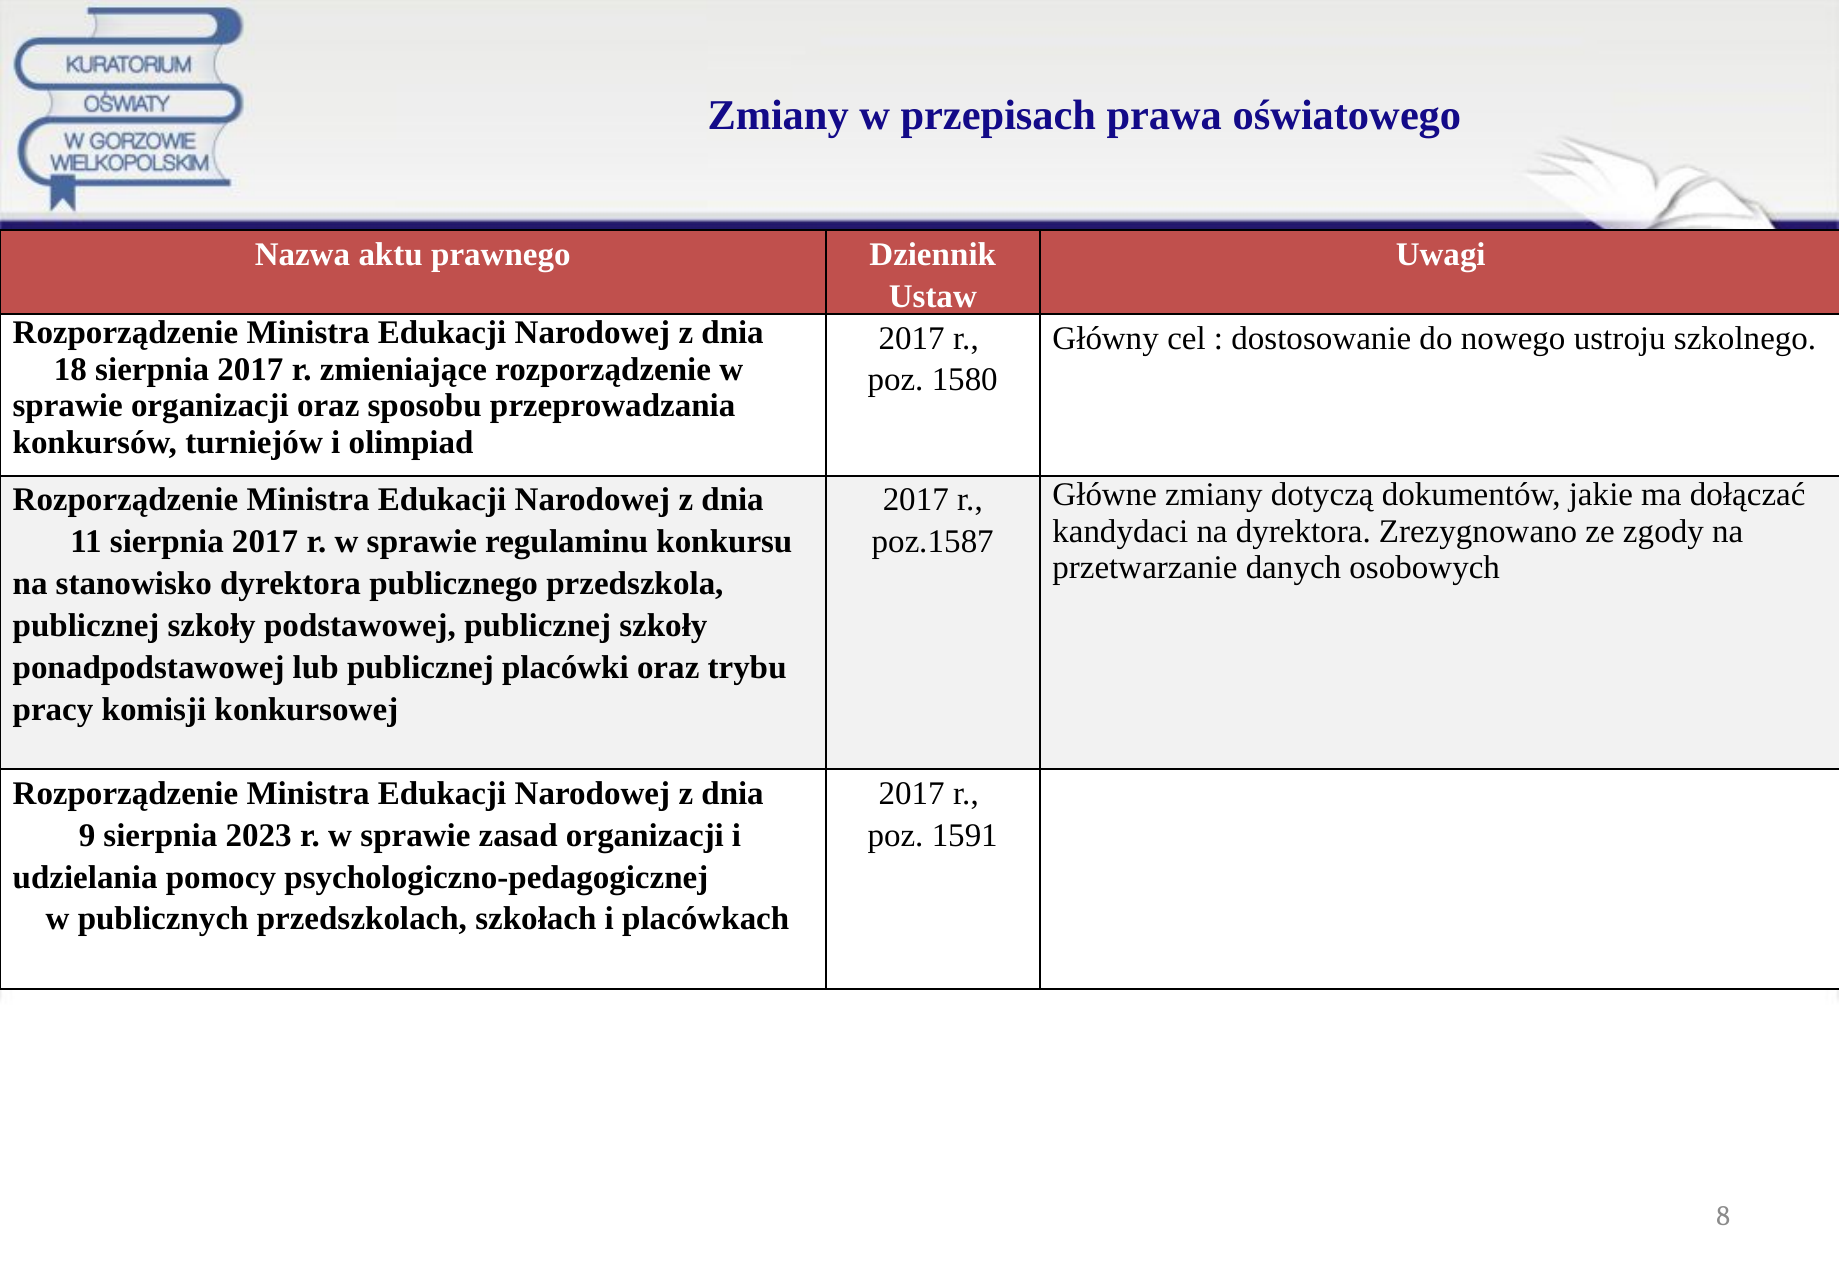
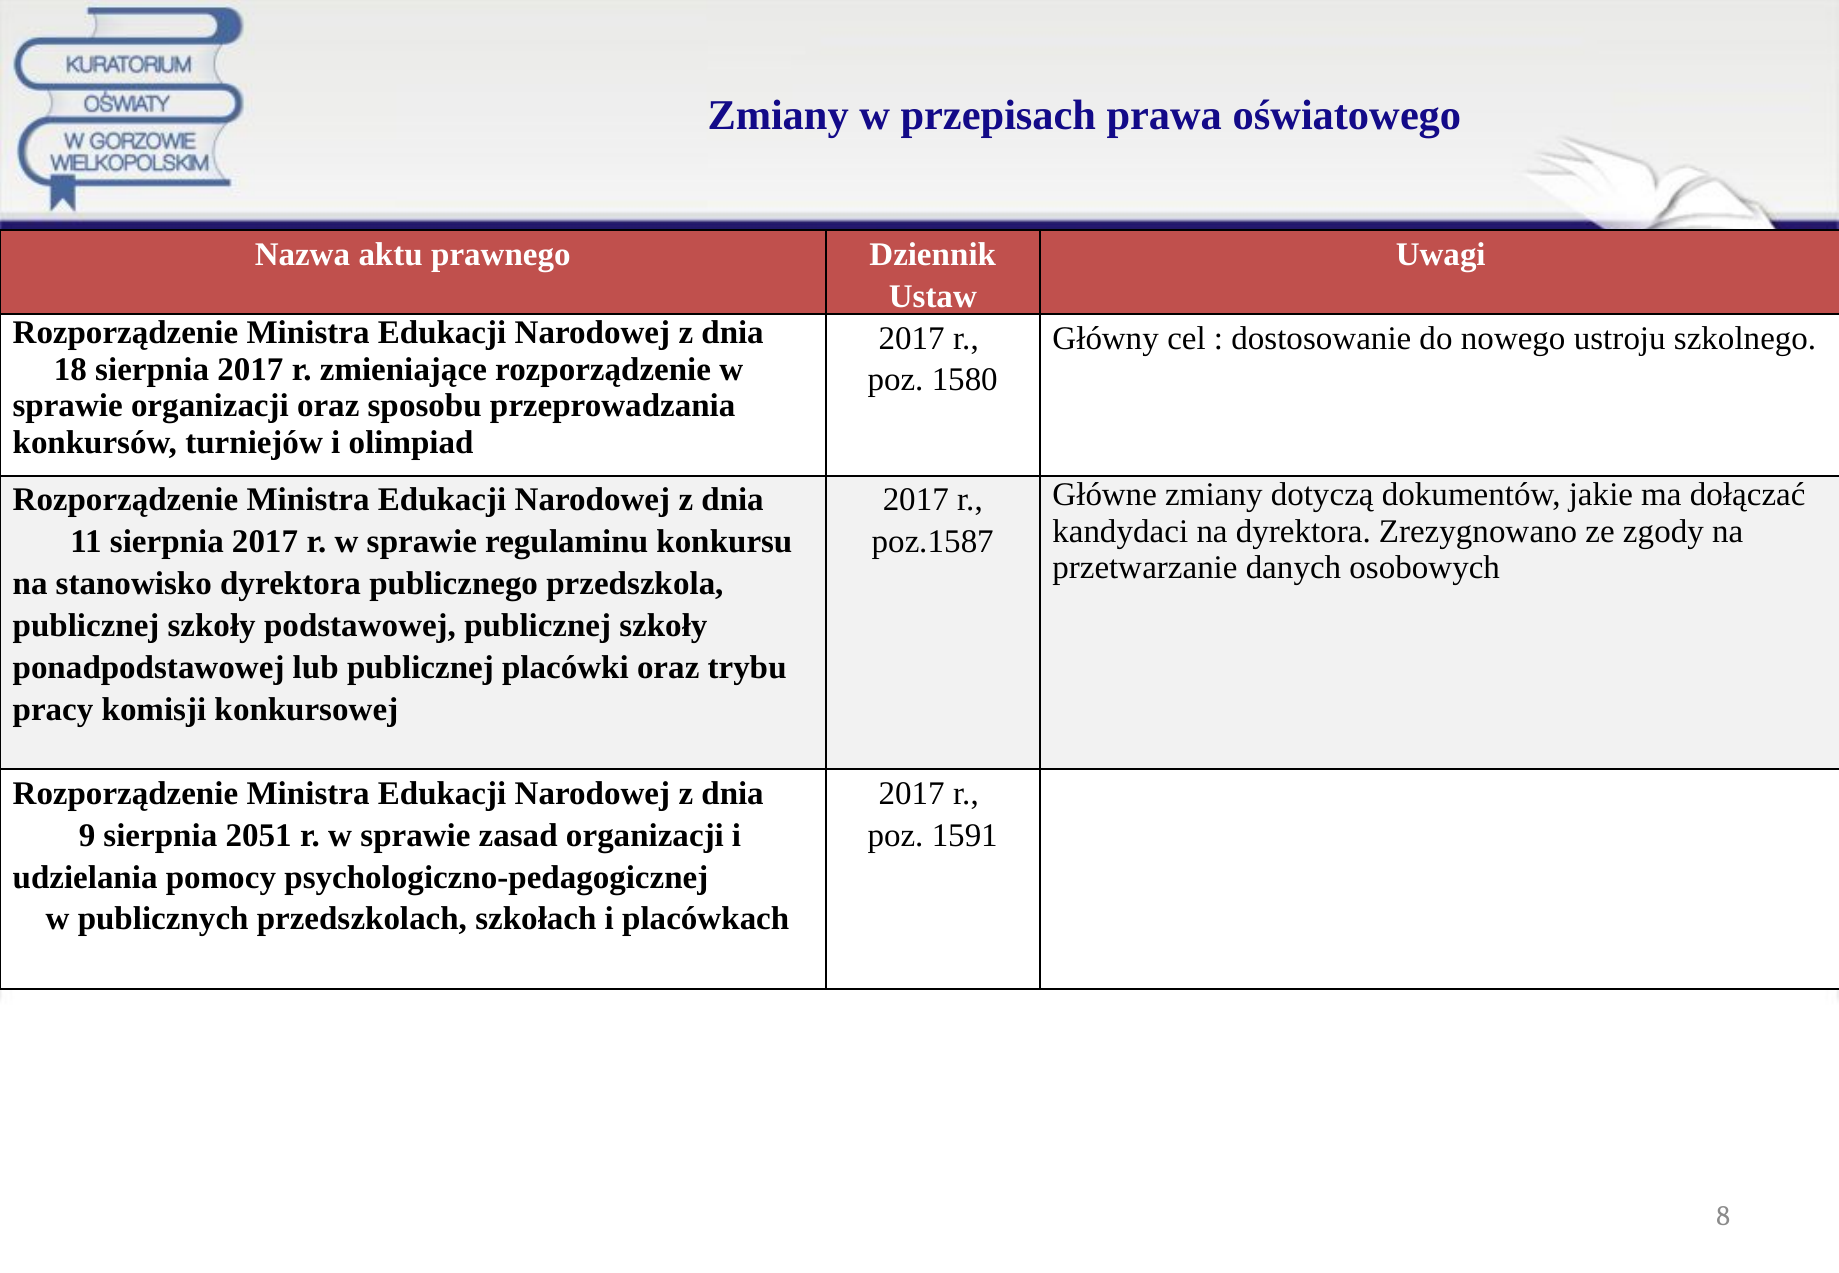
2023: 2023 -> 2051 (259, 835)
